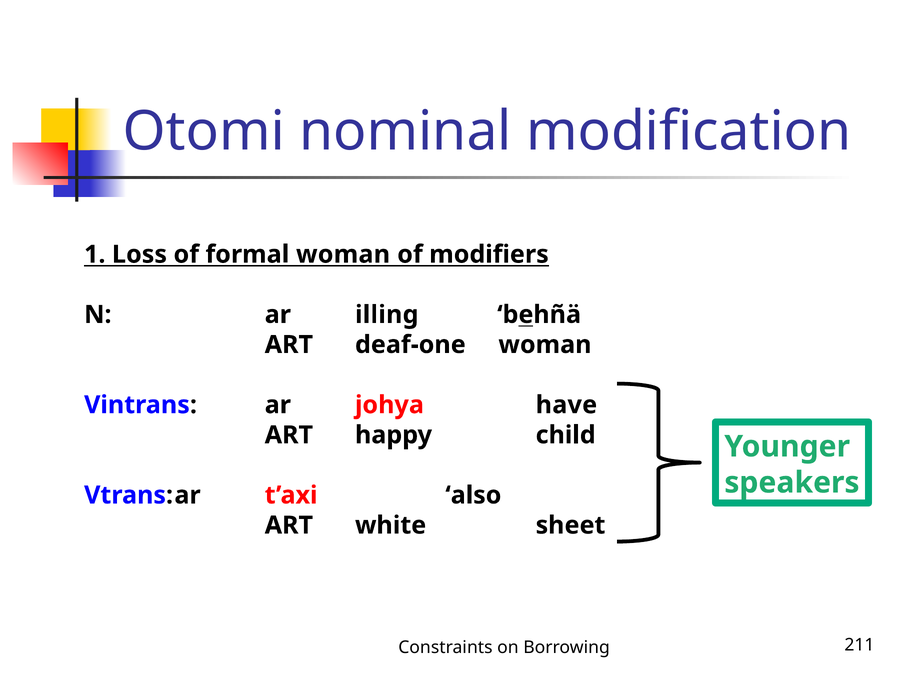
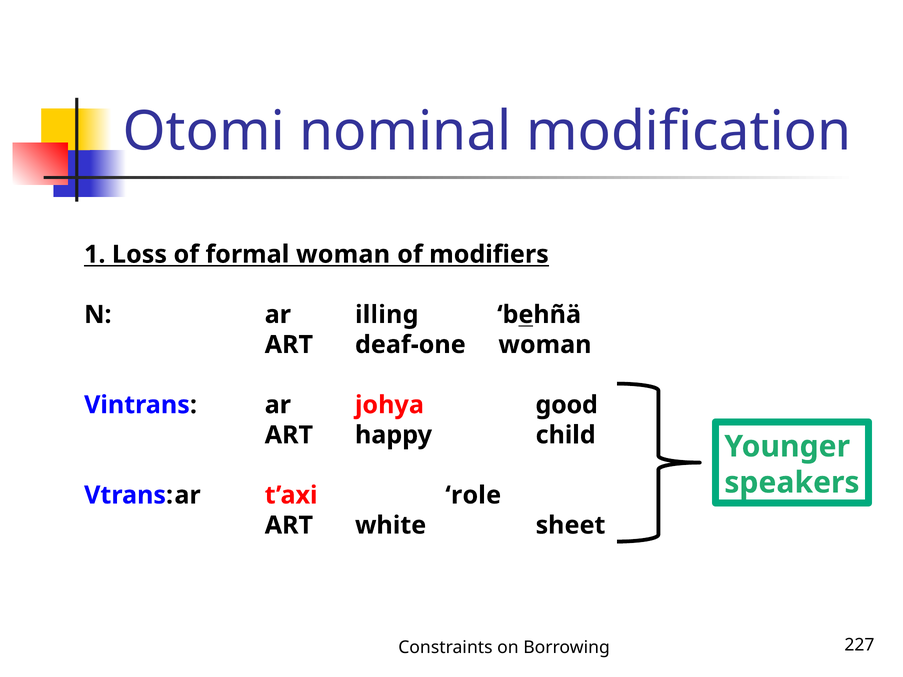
have: have -> good (567, 405)
also: also -> role (473, 495)
211: 211 -> 227 (859, 645)
